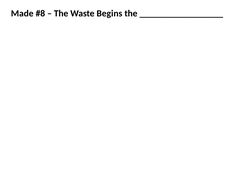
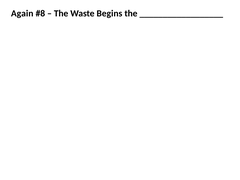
Made: Made -> Again (22, 13)
